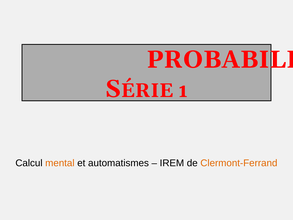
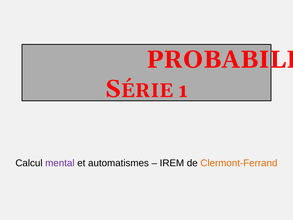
mental colour: orange -> purple (60, 163)
